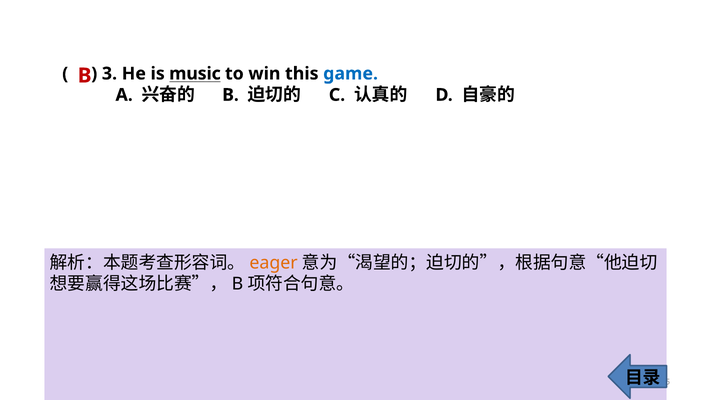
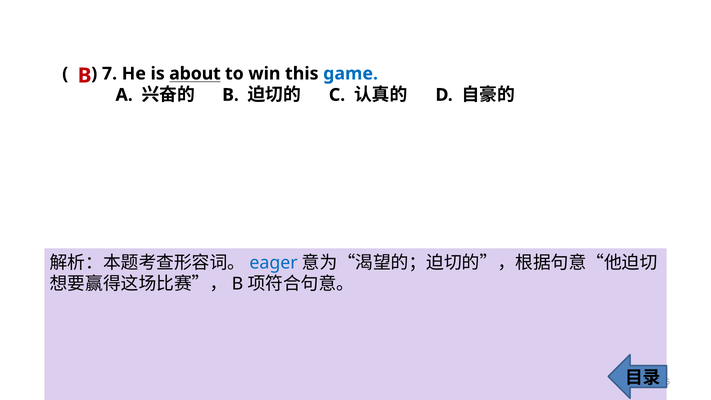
3: 3 -> 7 (110, 74)
music: music -> about (195, 74)
eager colour: orange -> blue (274, 263)
